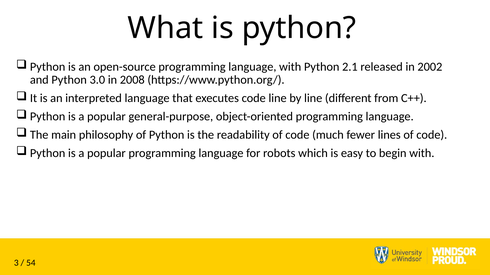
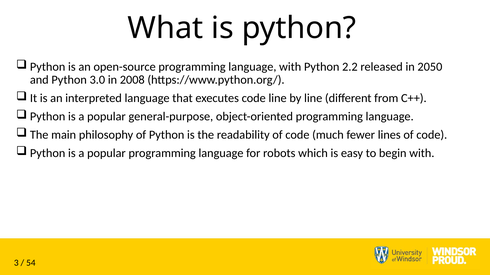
2.1: 2.1 -> 2.2 (350, 67)
2002: 2002 -> 2050 (430, 67)
